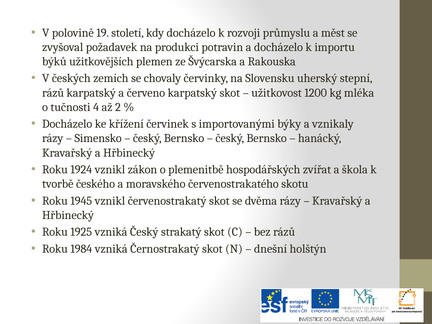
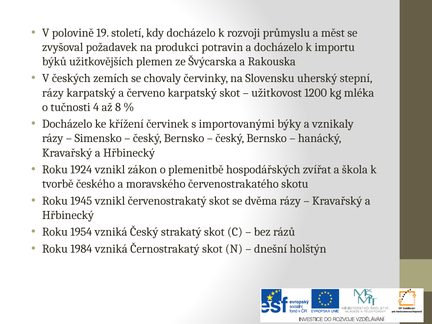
rázů: rázů -> rázy (53, 93)
2: 2 -> 8 (118, 107)
1925: 1925 -> 1954 (81, 232)
